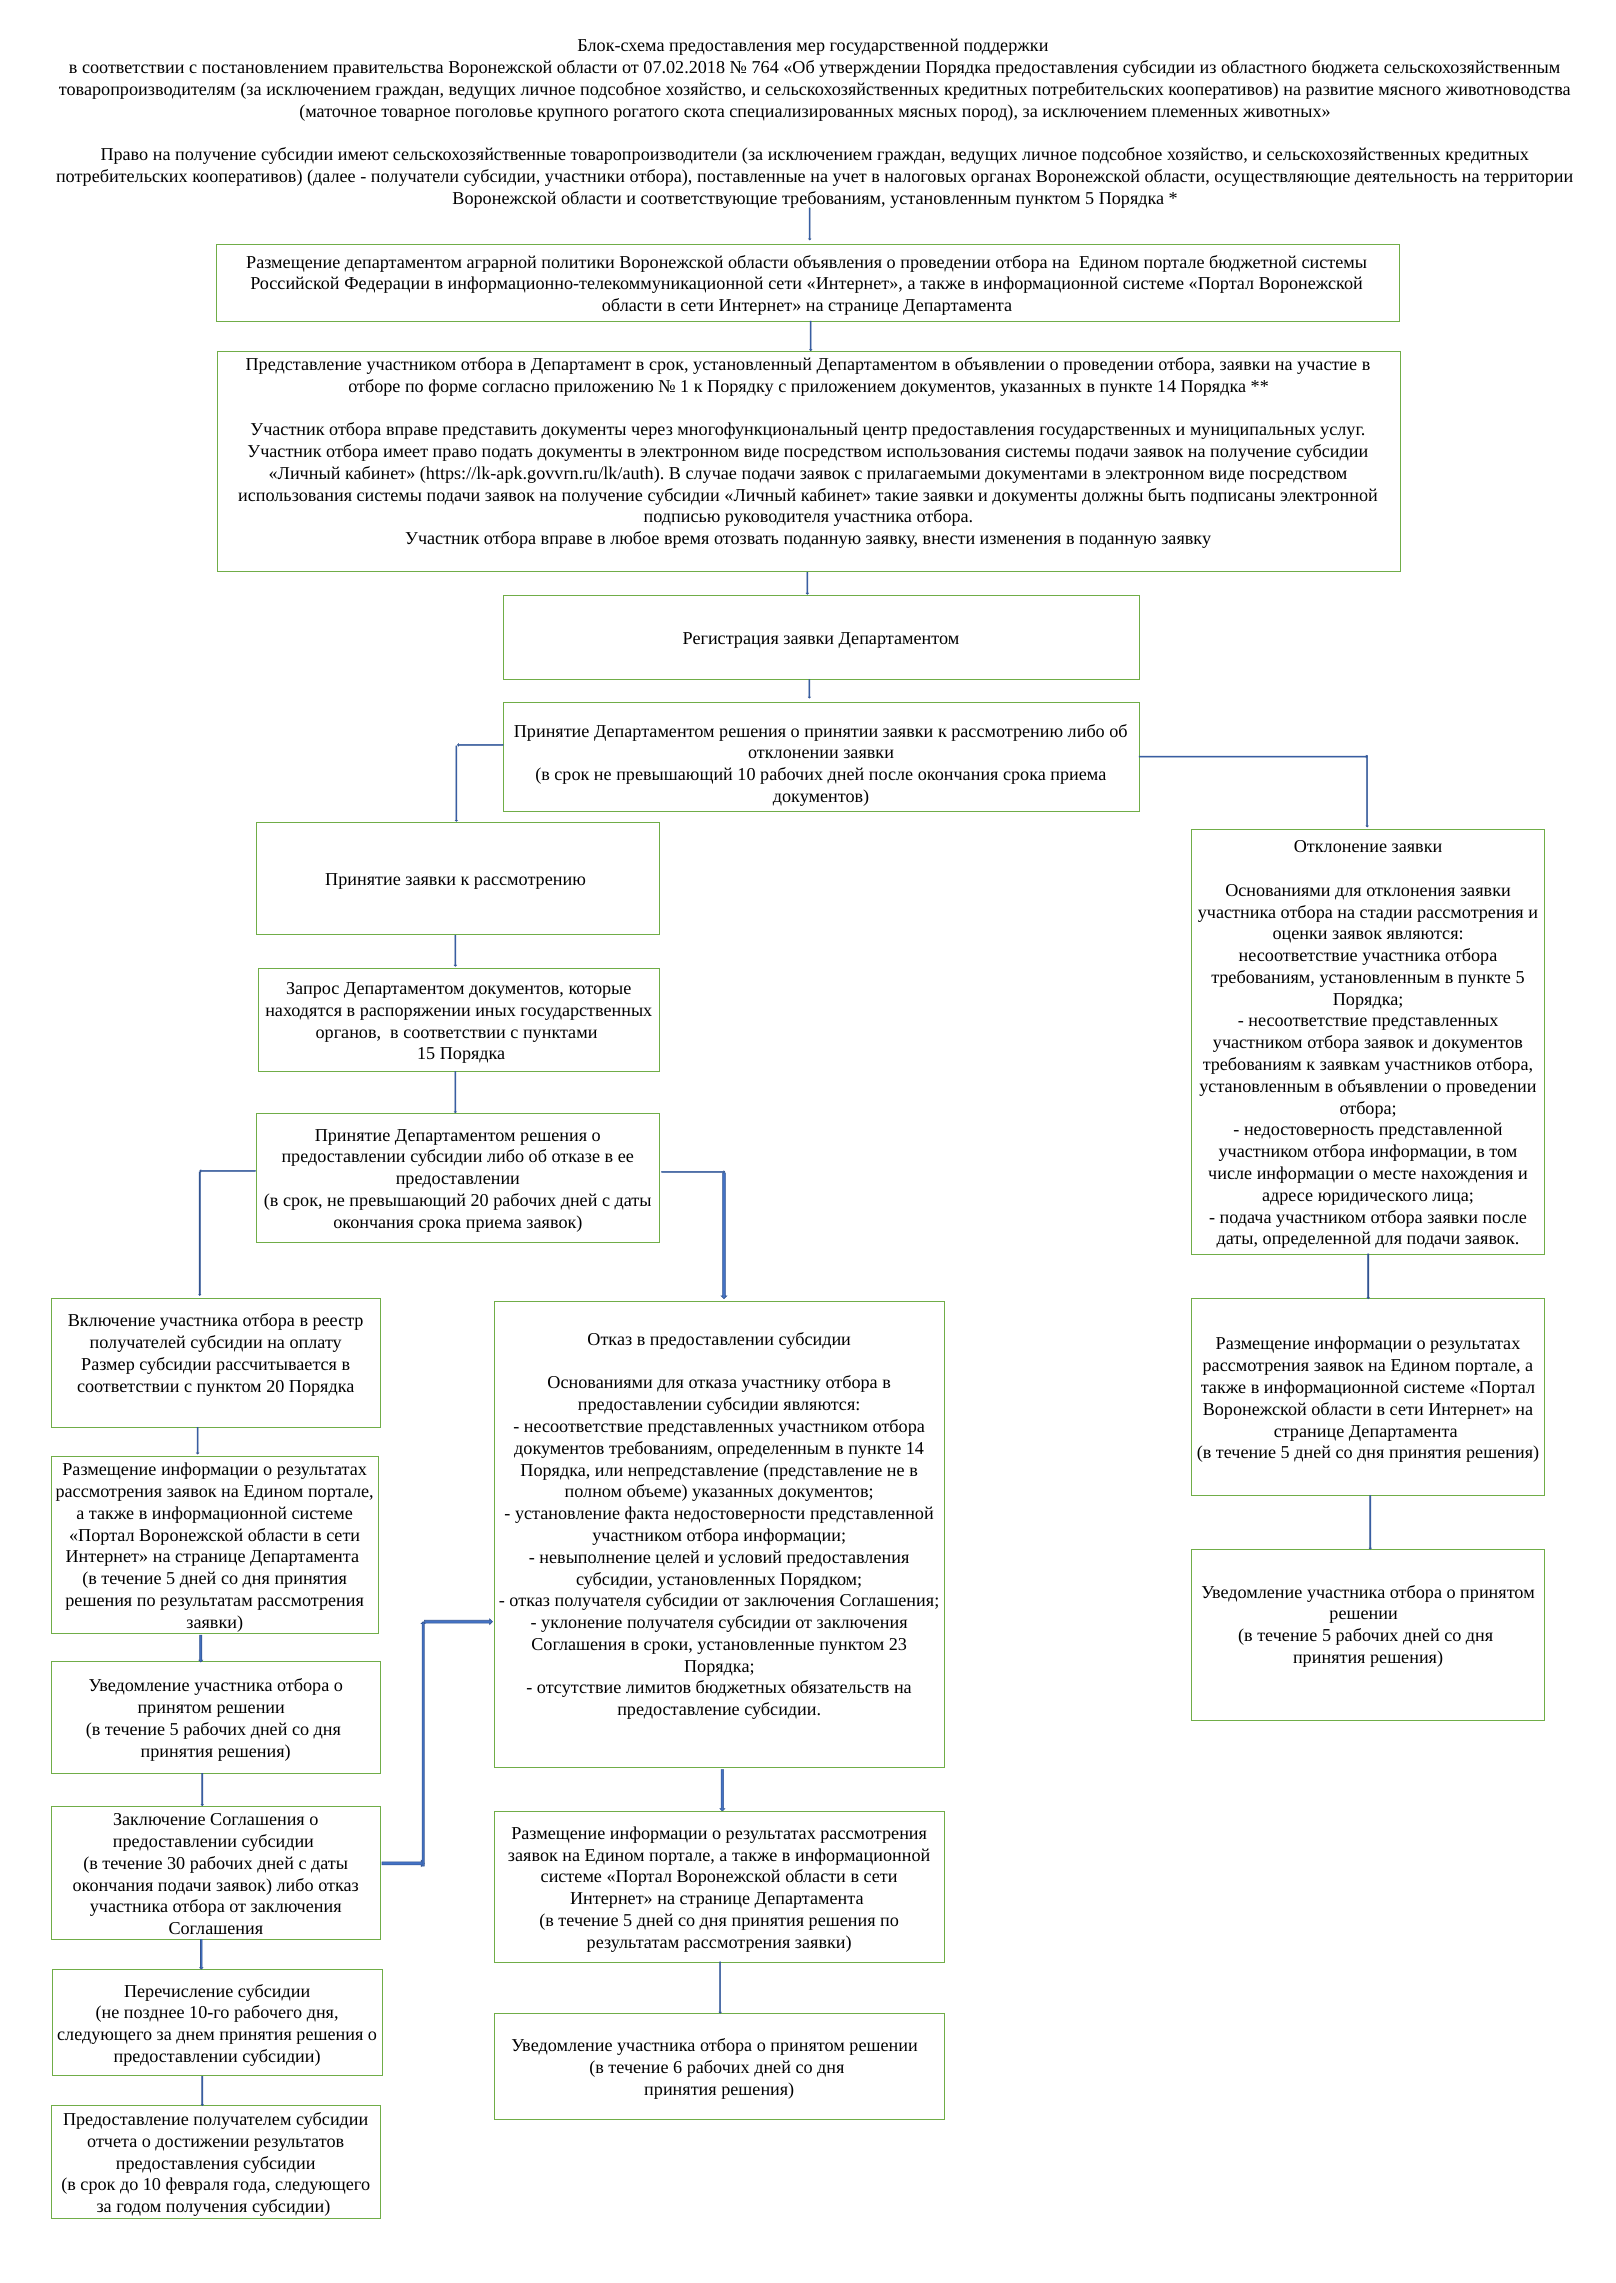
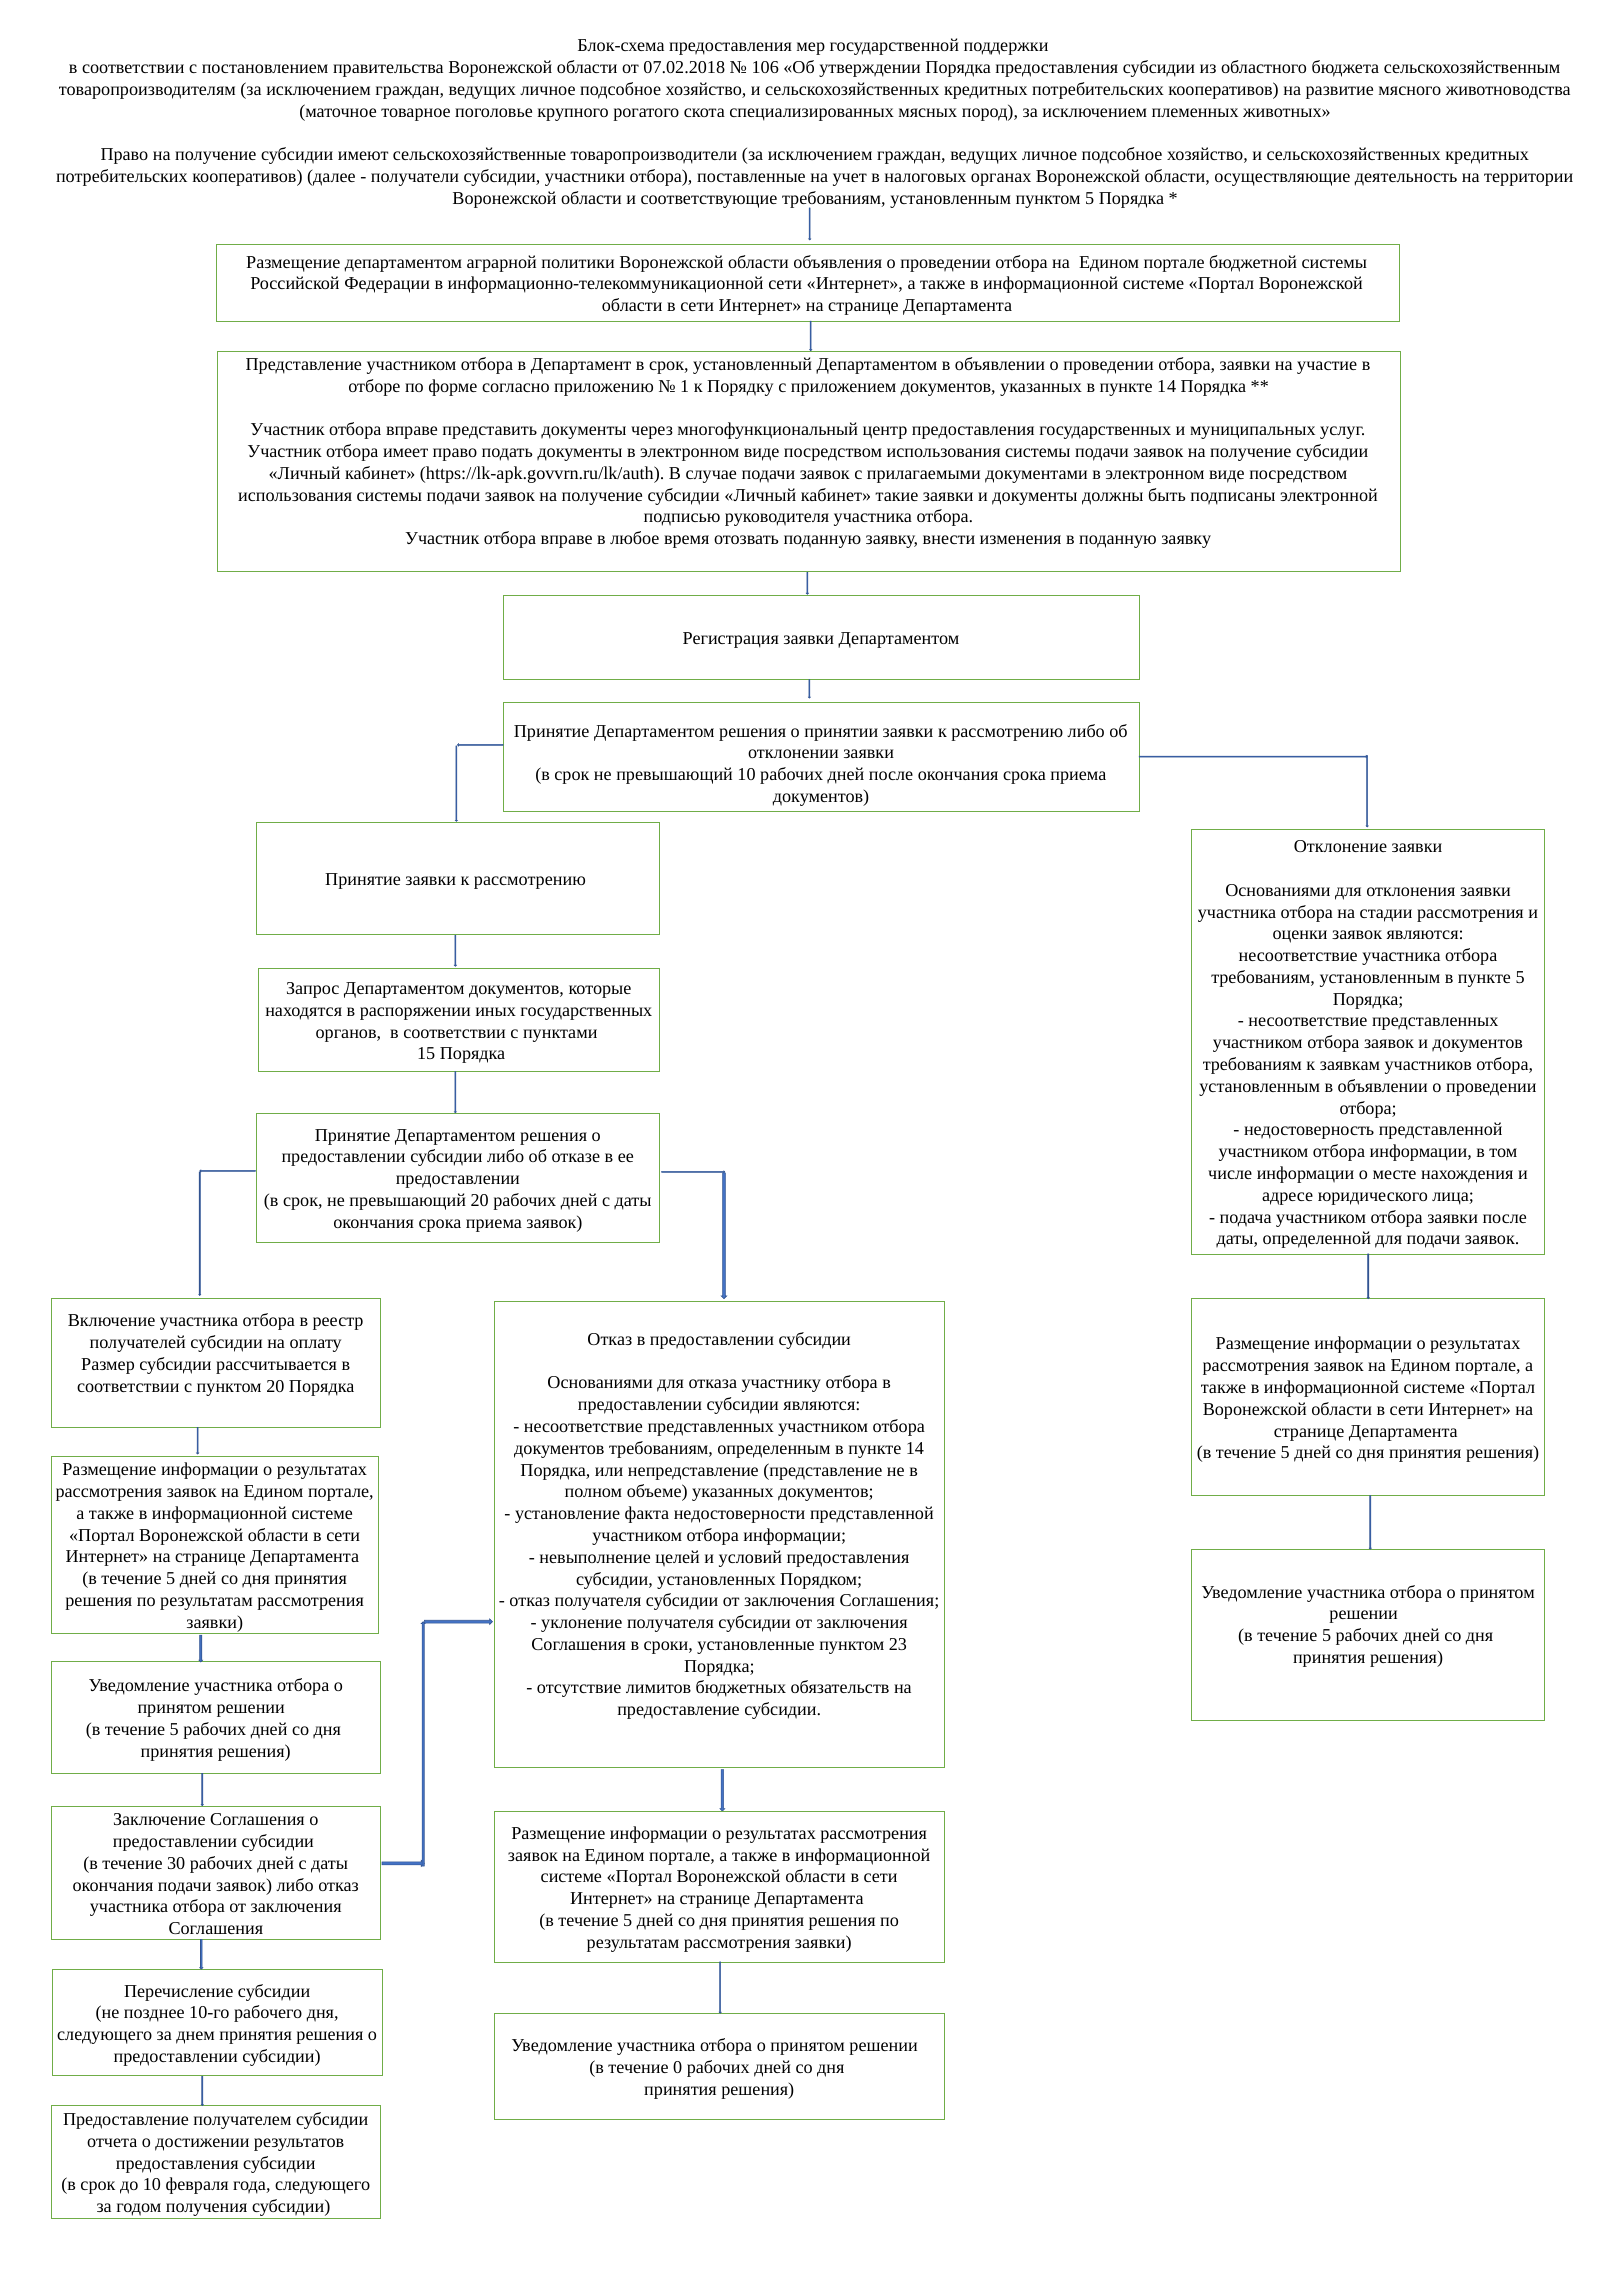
764: 764 -> 106 (765, 67)
6: 6 -> 0 (678, 2068)
